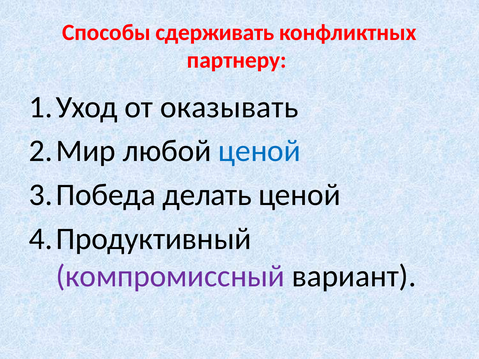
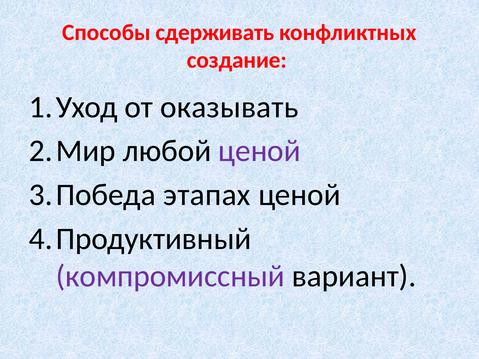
партнеру: партнеру -> создание (237, 60)
ценой colour: blue -> purple (259, 151)
делать: делать -> этапах (207, 195)
